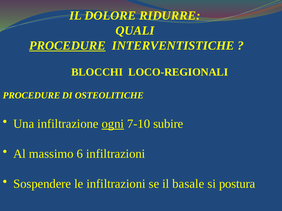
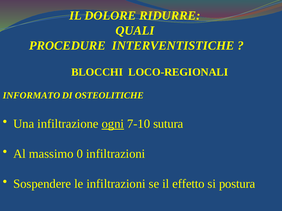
PROCEDURE underline: present -> none (67, 46)
PROCEDURE: PROCEDURE -> INFORMATO (31, 96)
subire: subire -> sutura (168, 124)
6: 6 -> 0 (80, 154)
basale: basale -> effetto (188, 184)
